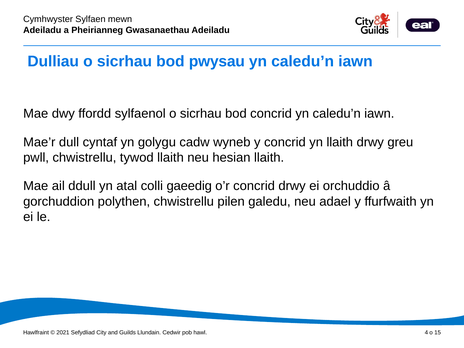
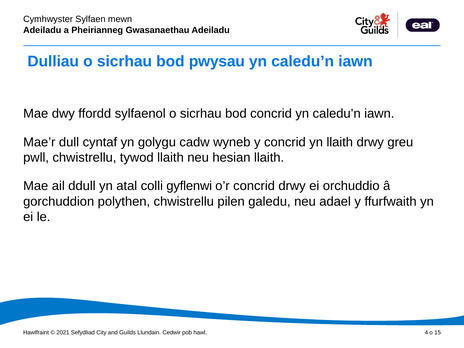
gaeedig: gaeedig -> gyflenwi (189, 186)
